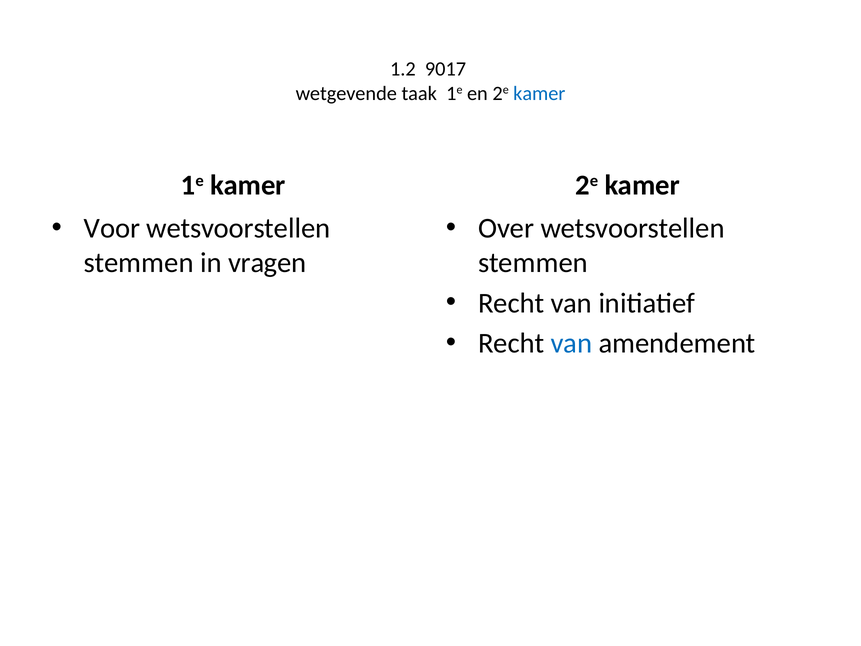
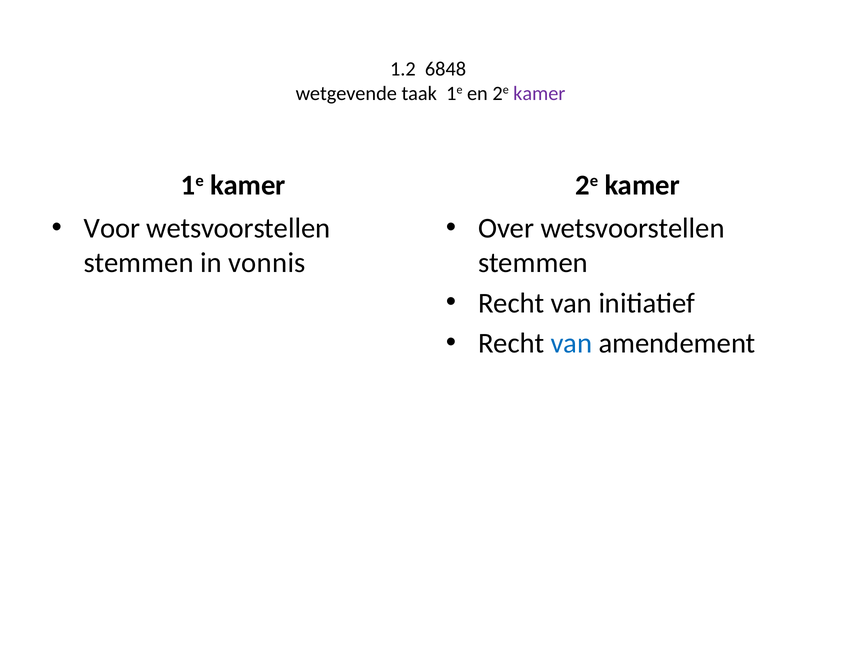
9017: 9017 -> 6848 (446, 69)
kamer colour: blue -> purple (539, 93)
vragen: vragen -> vonnis (267, 263)
